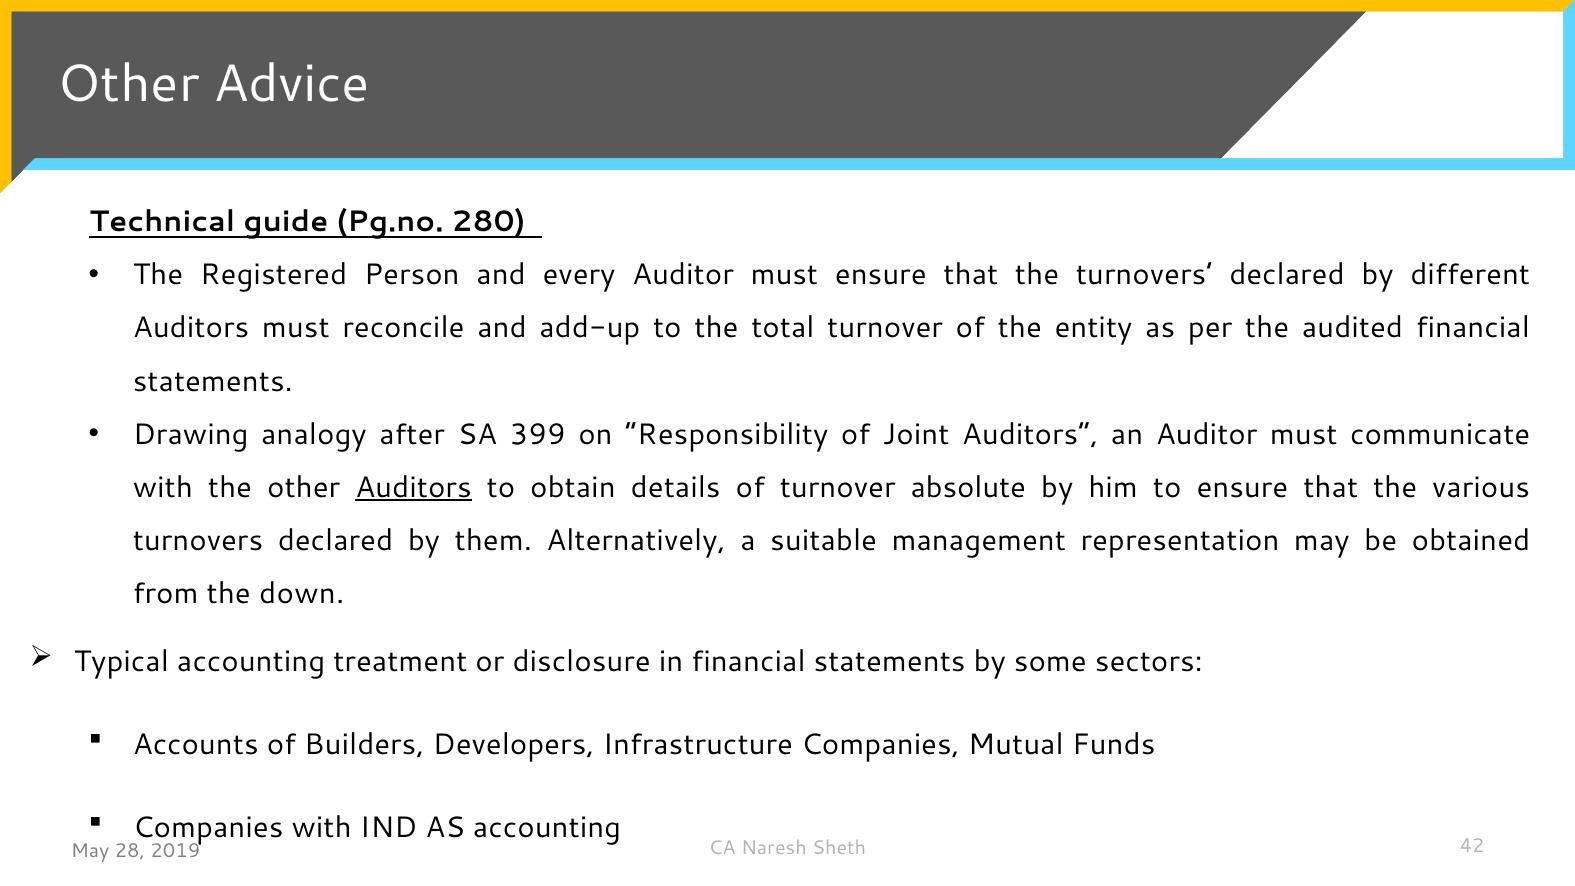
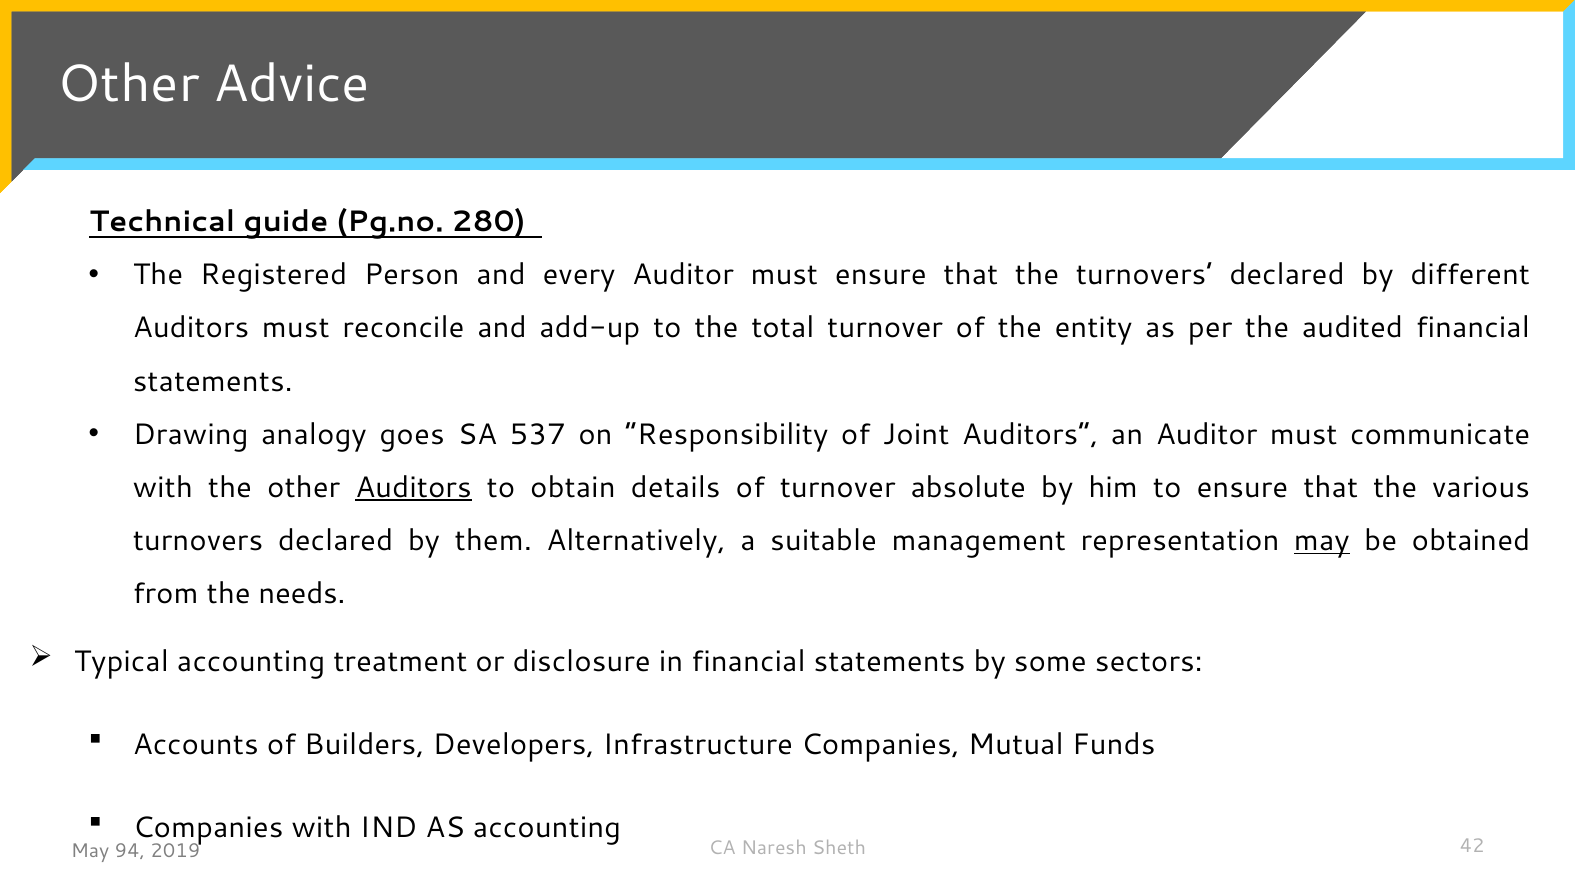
after: after -> goes (412, 434)
399: 399 -> 537 (538, 434)
may underline: none -> present (1322, 541)
down: down -> needs (302, 594)
28: 28 -> 94 (130, 851)
